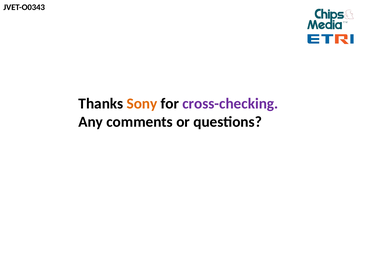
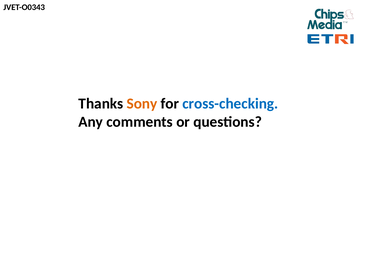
cross-checking colour: purple -> blue (230, 104)
